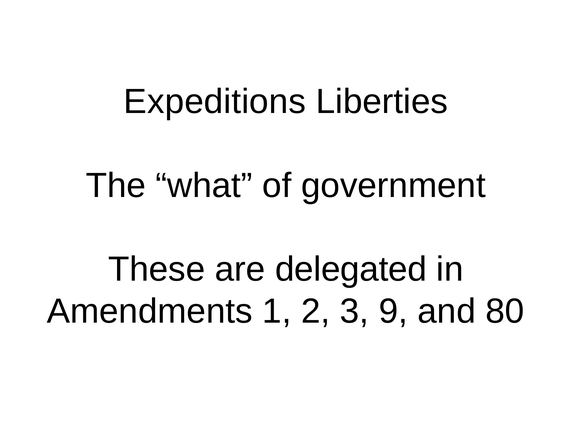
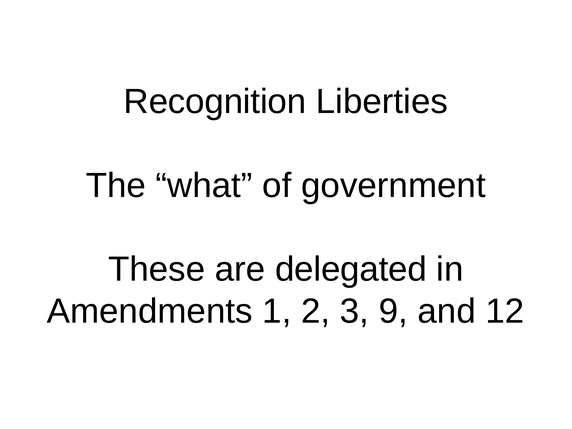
Expeditions: Expeditions -> Recognition (215, 102)
80: 80 -> 12 (505, 311)
